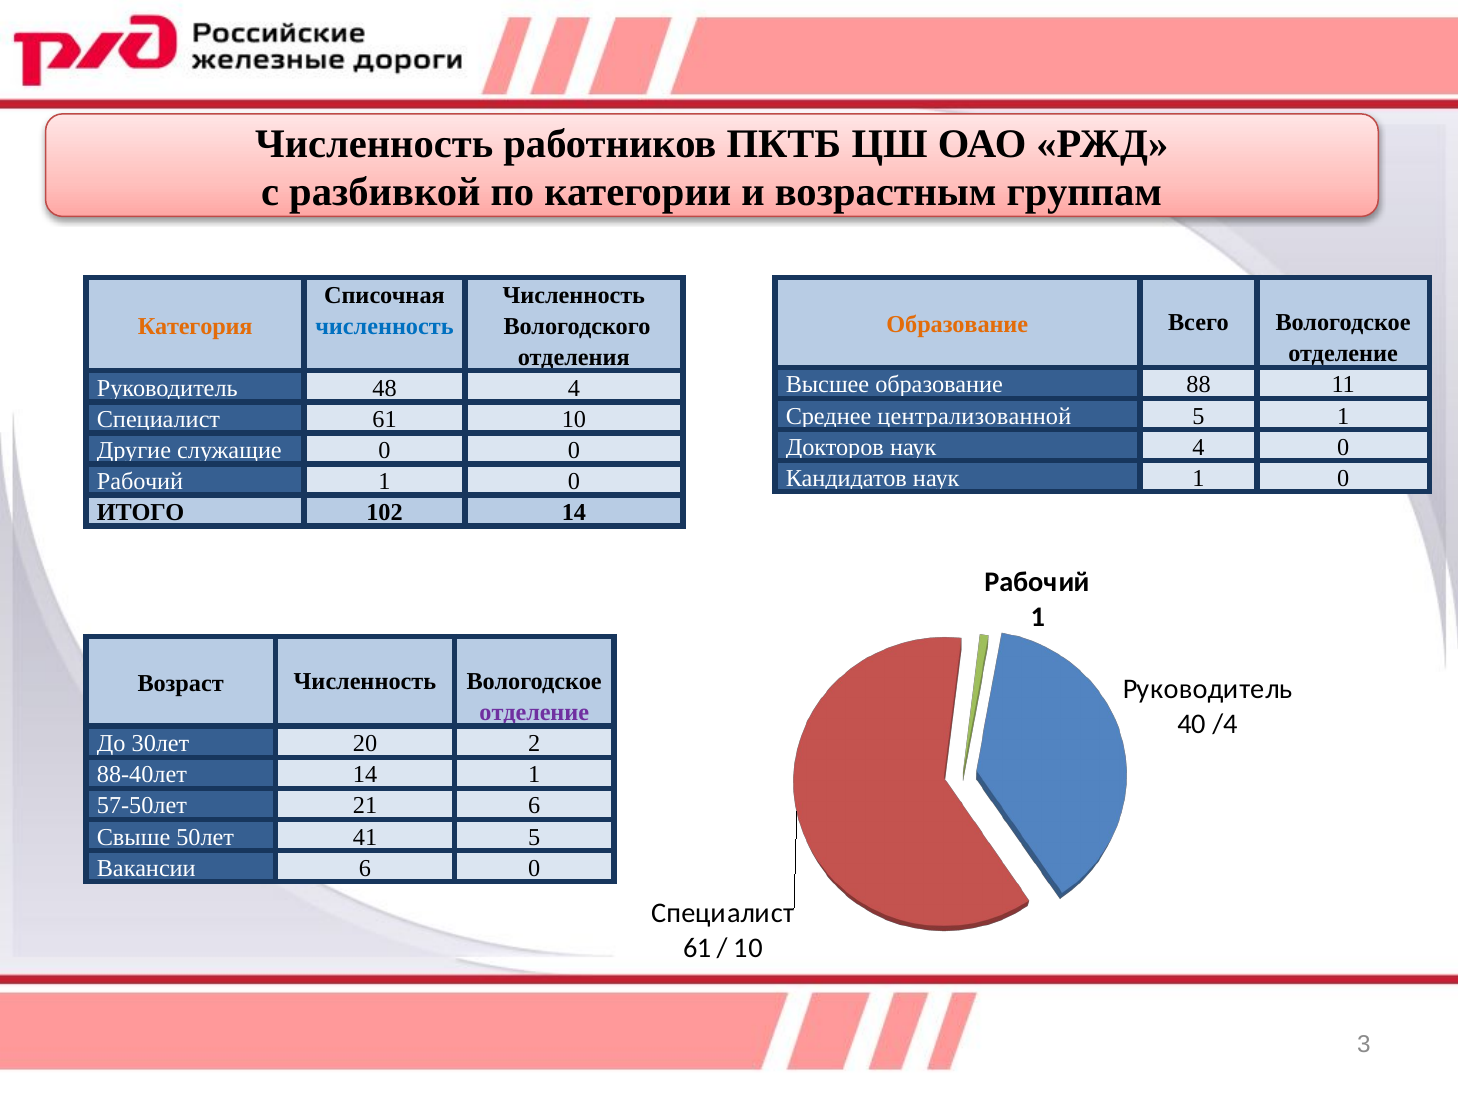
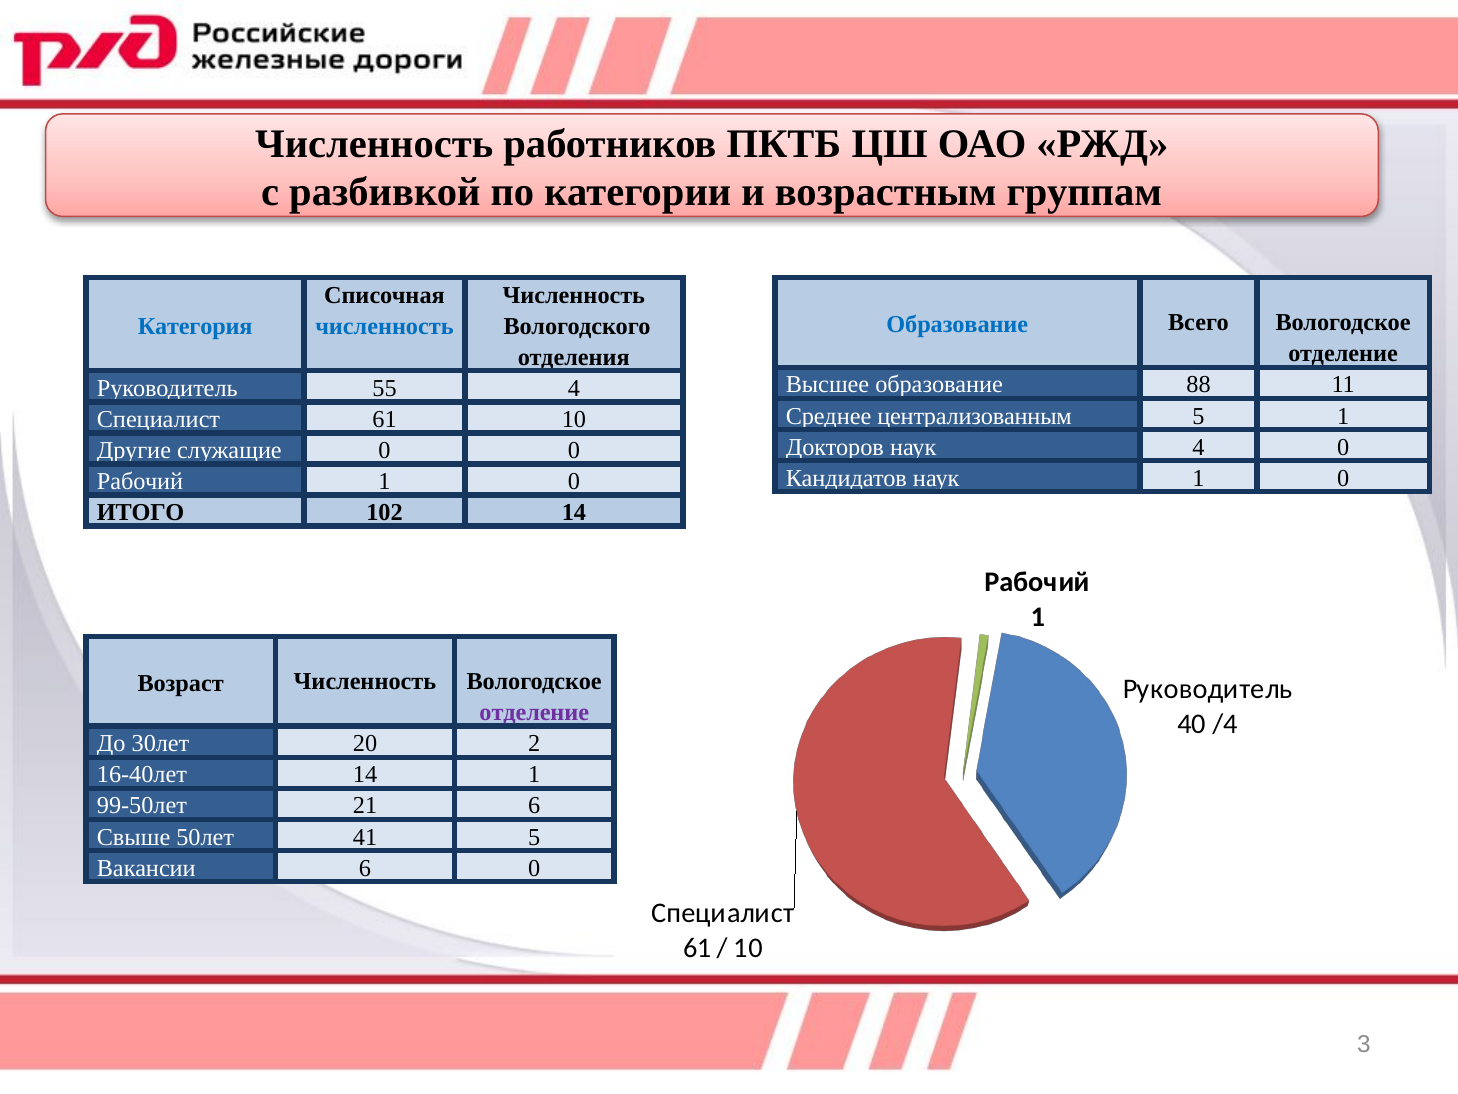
Образование colour: orange -> blue (957, 325)
Категория colour: orange -> blue (195, 326)
48: 48 -> 55 (385, 388)
централизованной: централизованной -> централизованным (975, 416)
88-40лет: 88-40лет -> 16-40лет (142, 775)
57-50лет: 57-50лет -> 99-50лет (142, 806)
